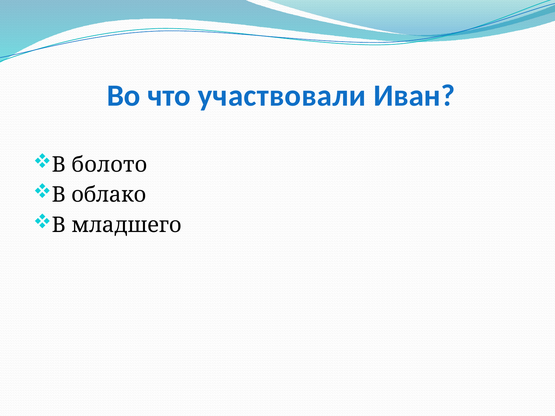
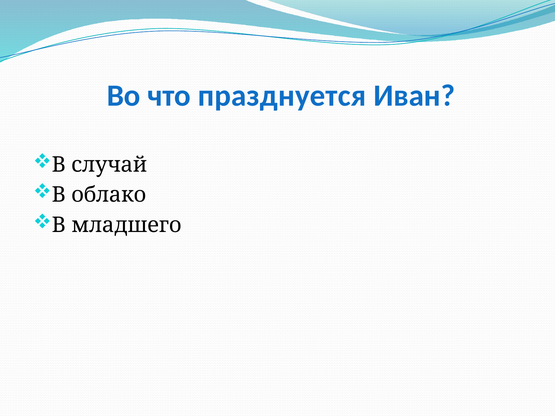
участвовали: участвовали -> празднуется (282, 96)
болото: болото -> случай (110, 165)
